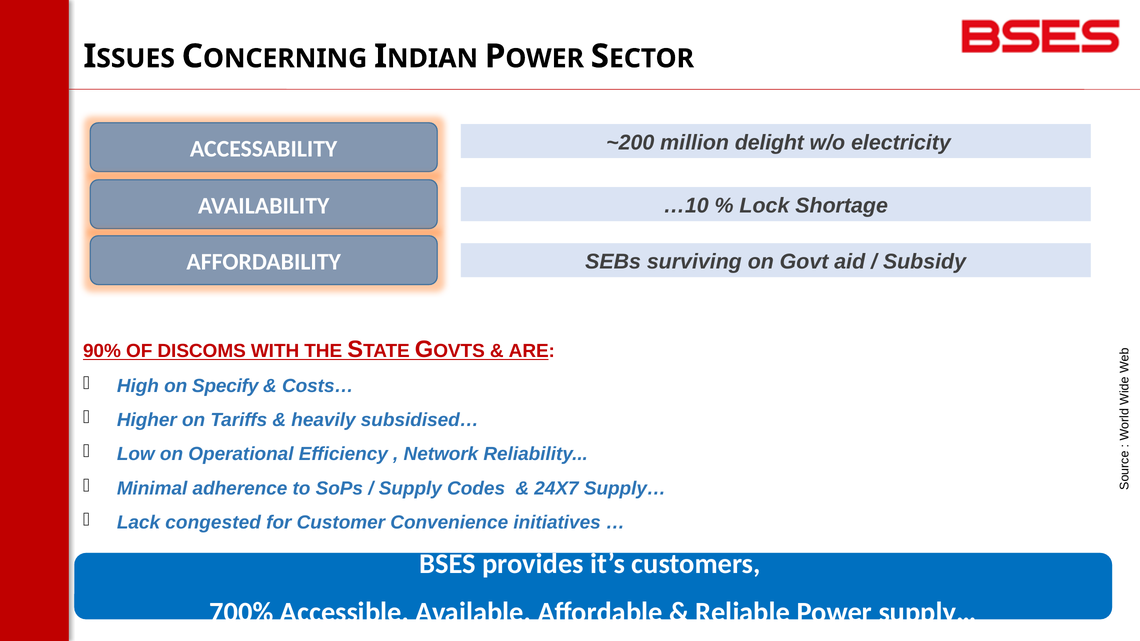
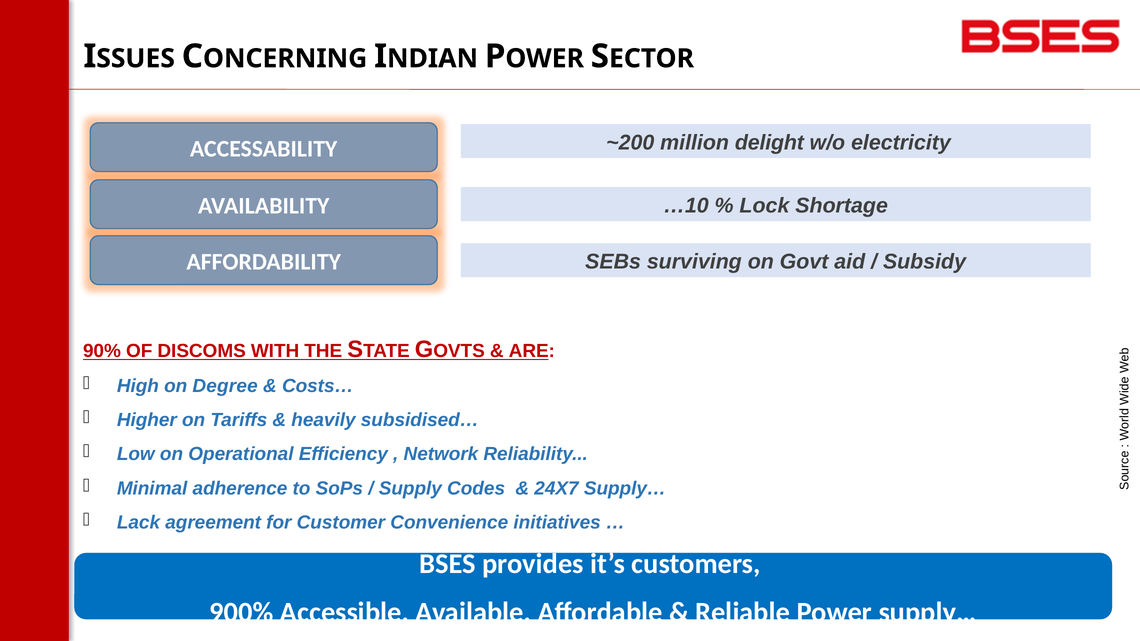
Specify: Specify -> Degree (225, 386)
congested: congested -> agreement (213, 523)
700%: 700% -> 900% (242, 613)
